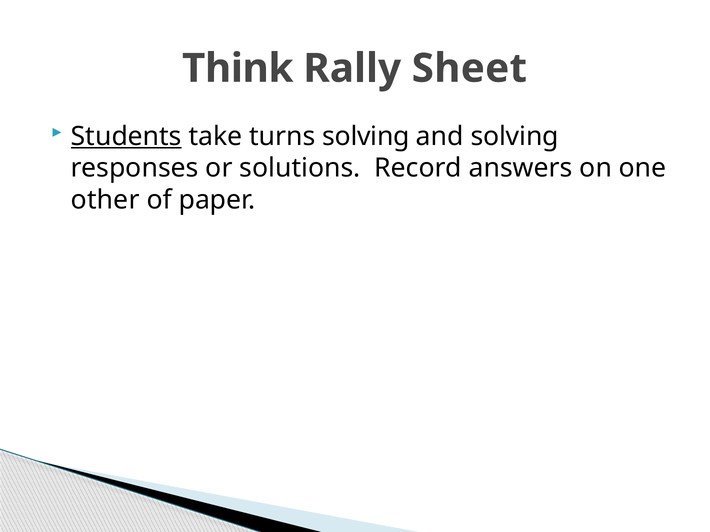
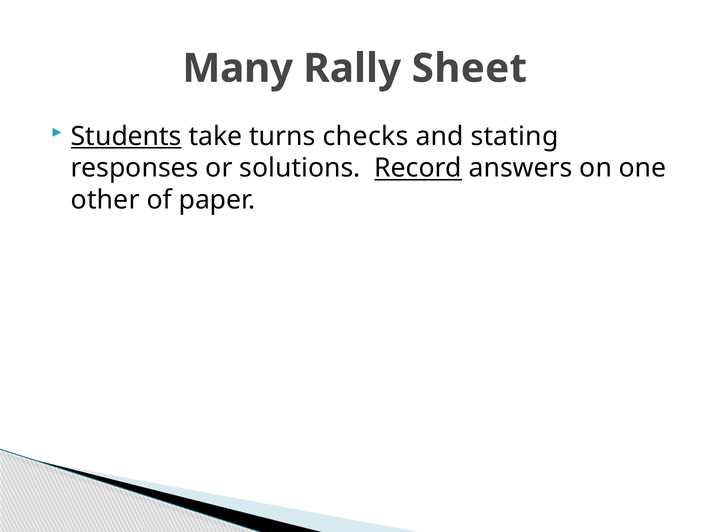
Think: Think -> Many (238, 69)
turns solving: solving -> checks (366, 136)
and solving: solving -> stating (515, 136)
Record underline: none -> present (418, 168)
